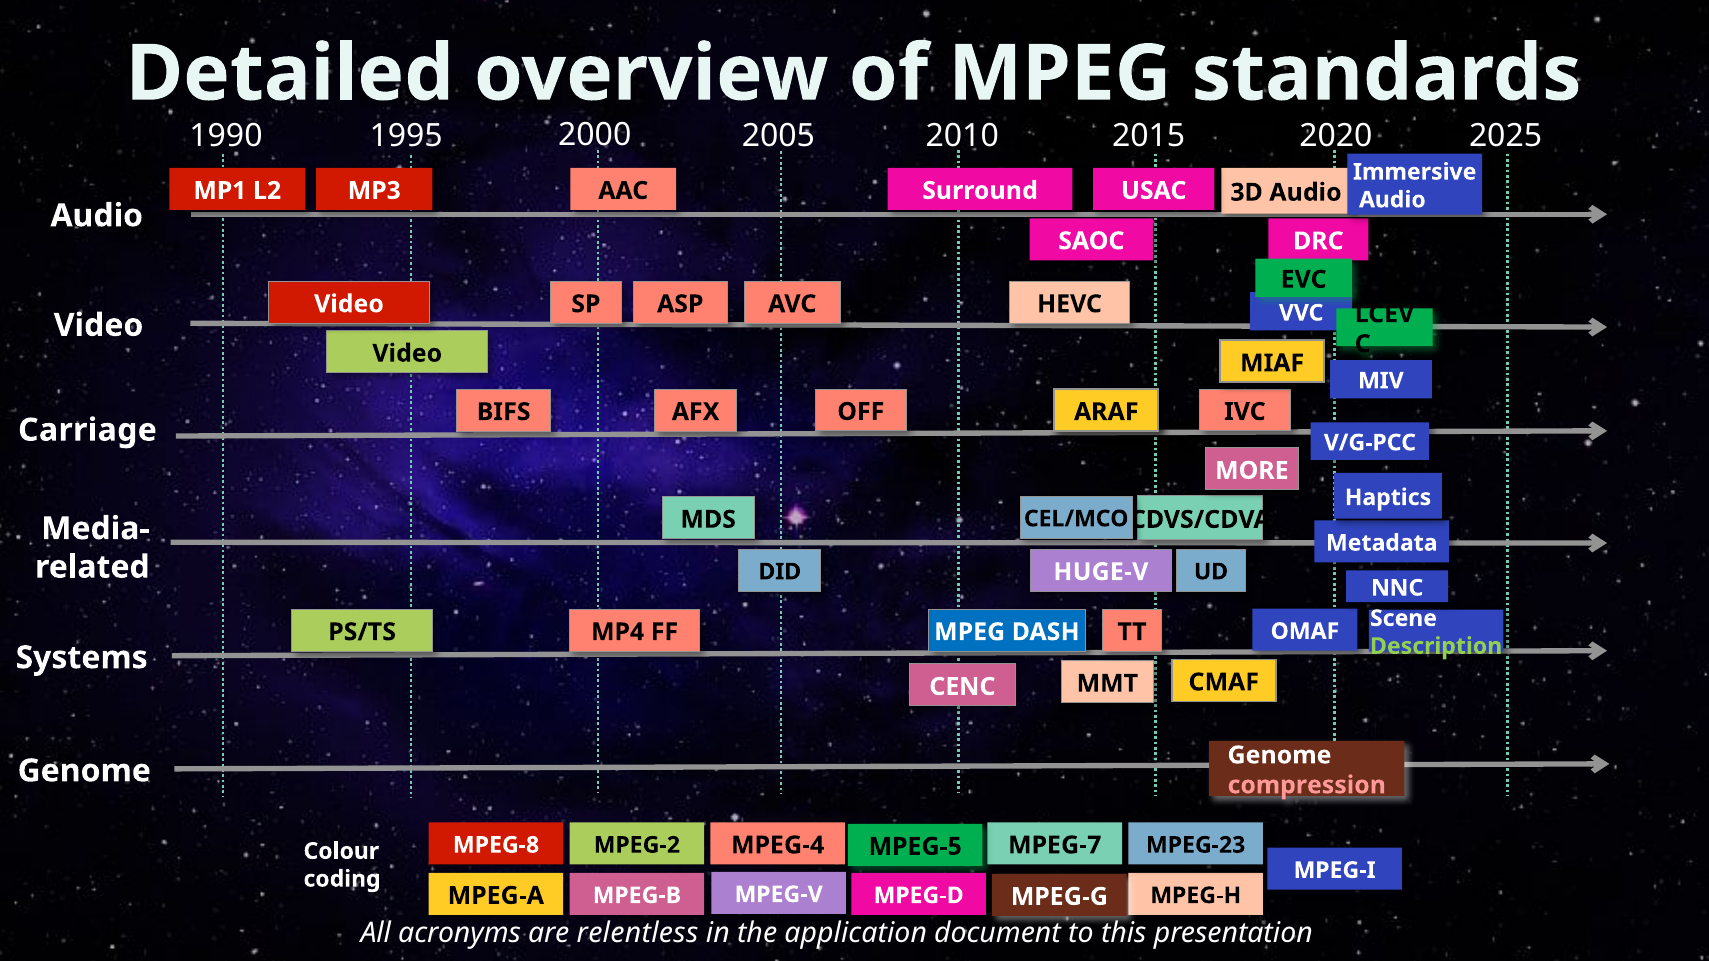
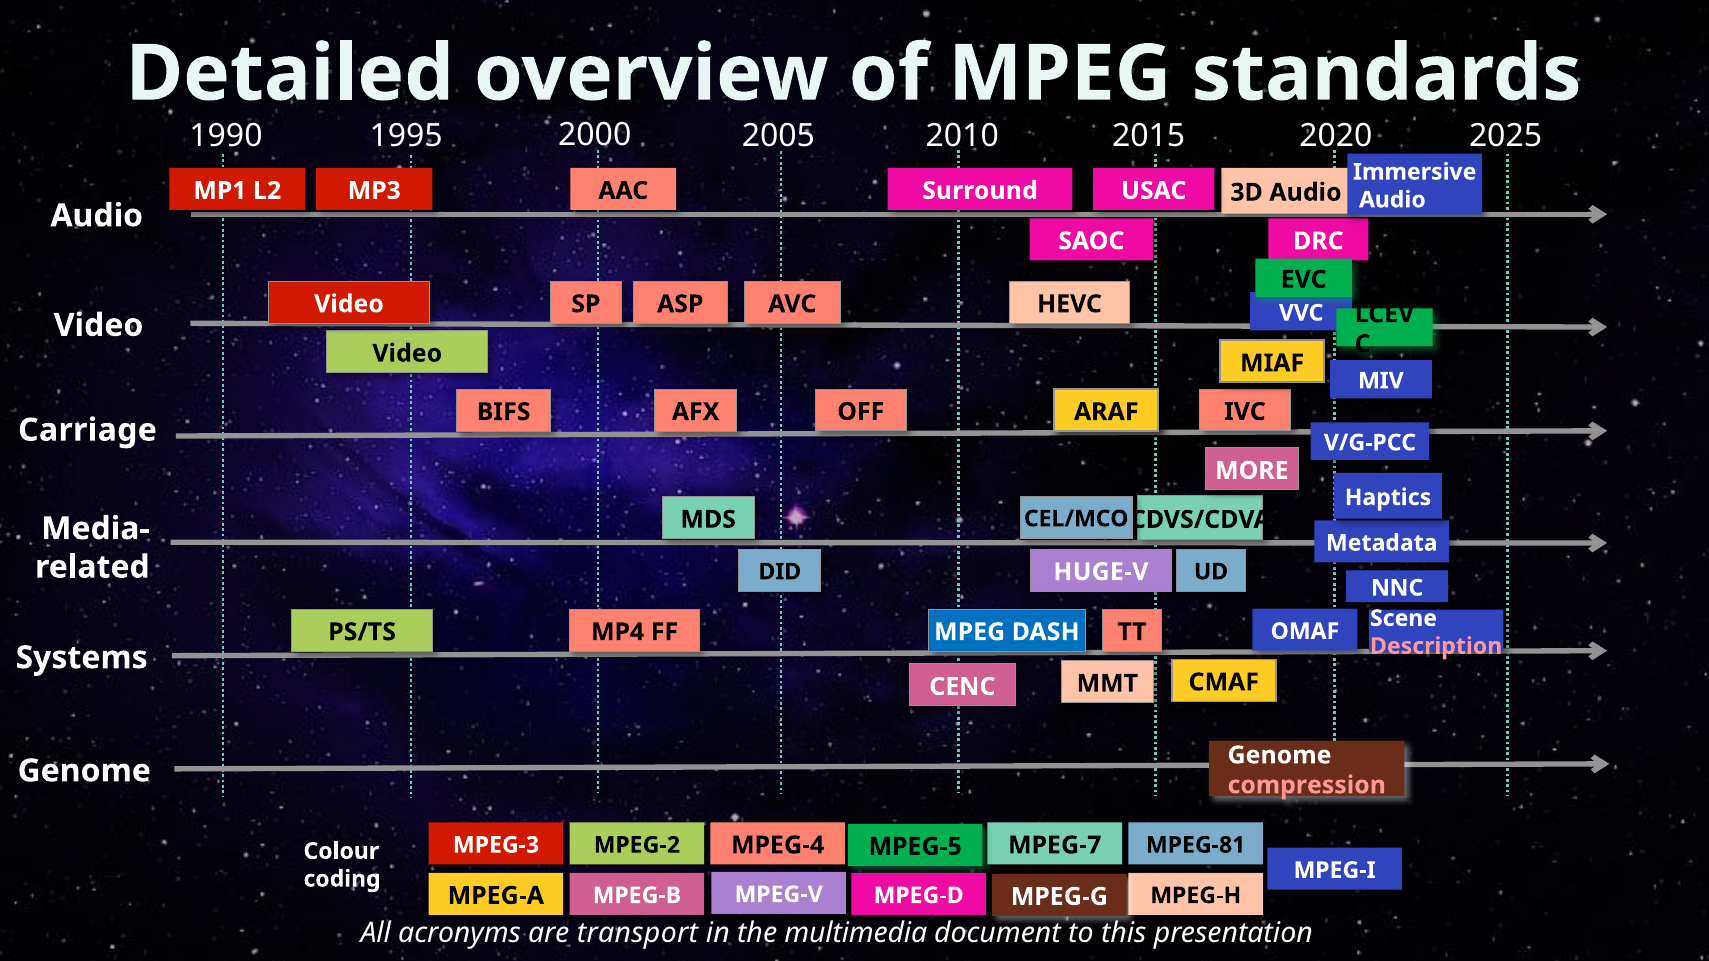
Description colour: light green -> pink (1436, 646)
MPEG-8: MPEG-8 -> MPEG-3 (496, 845)
MPEG-23: MPEG-23 -> MPEG-81 (1196, 845)
relentless: relentless -> transport (637, 933)
application: application -> multimedia (856, 933)
